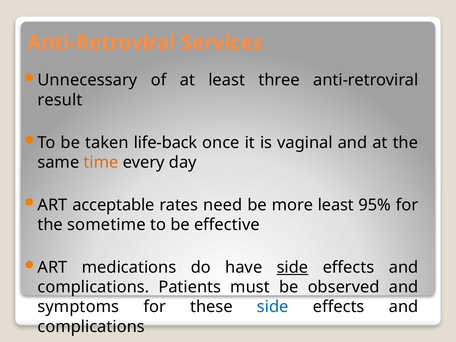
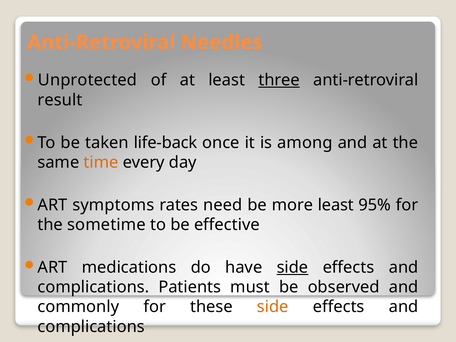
Services: Services -> Needles (222, 42)
Unnecessary: Unnecessary -> Unprotected (87, 80)
three underline: none -> present (279, 80)
vaginal: vaginal -> among (305, 143)
acceptable: acceptable -> symptoms (113, 205)
symptoms: symptoms -> commonly (78, 307)
side colour: blue -> orange (273, 307)
